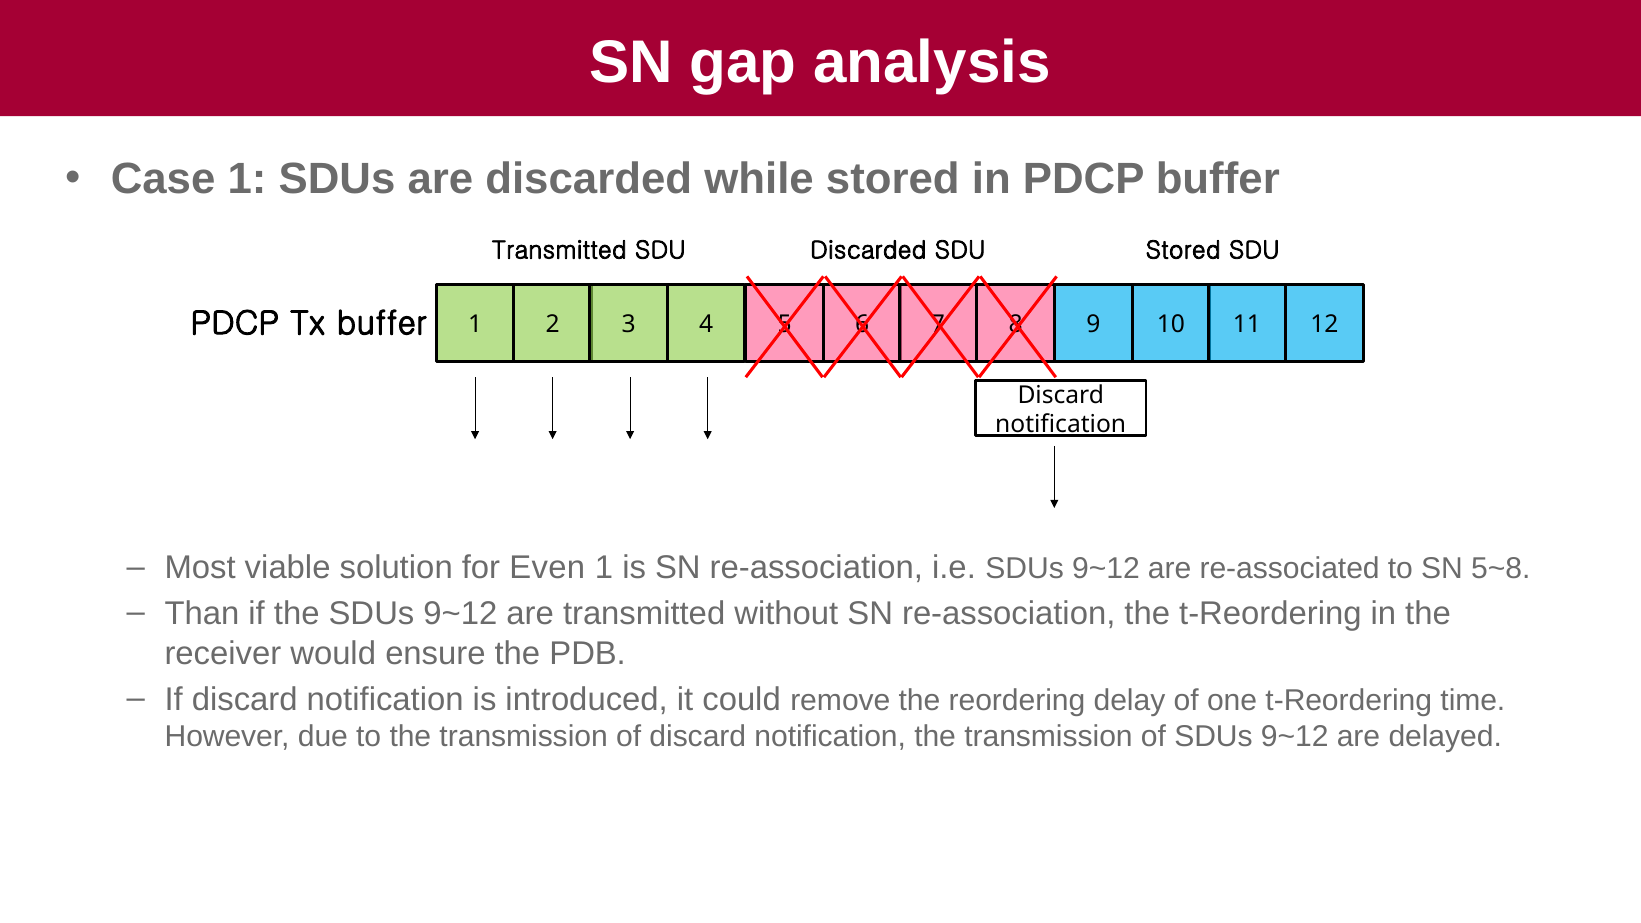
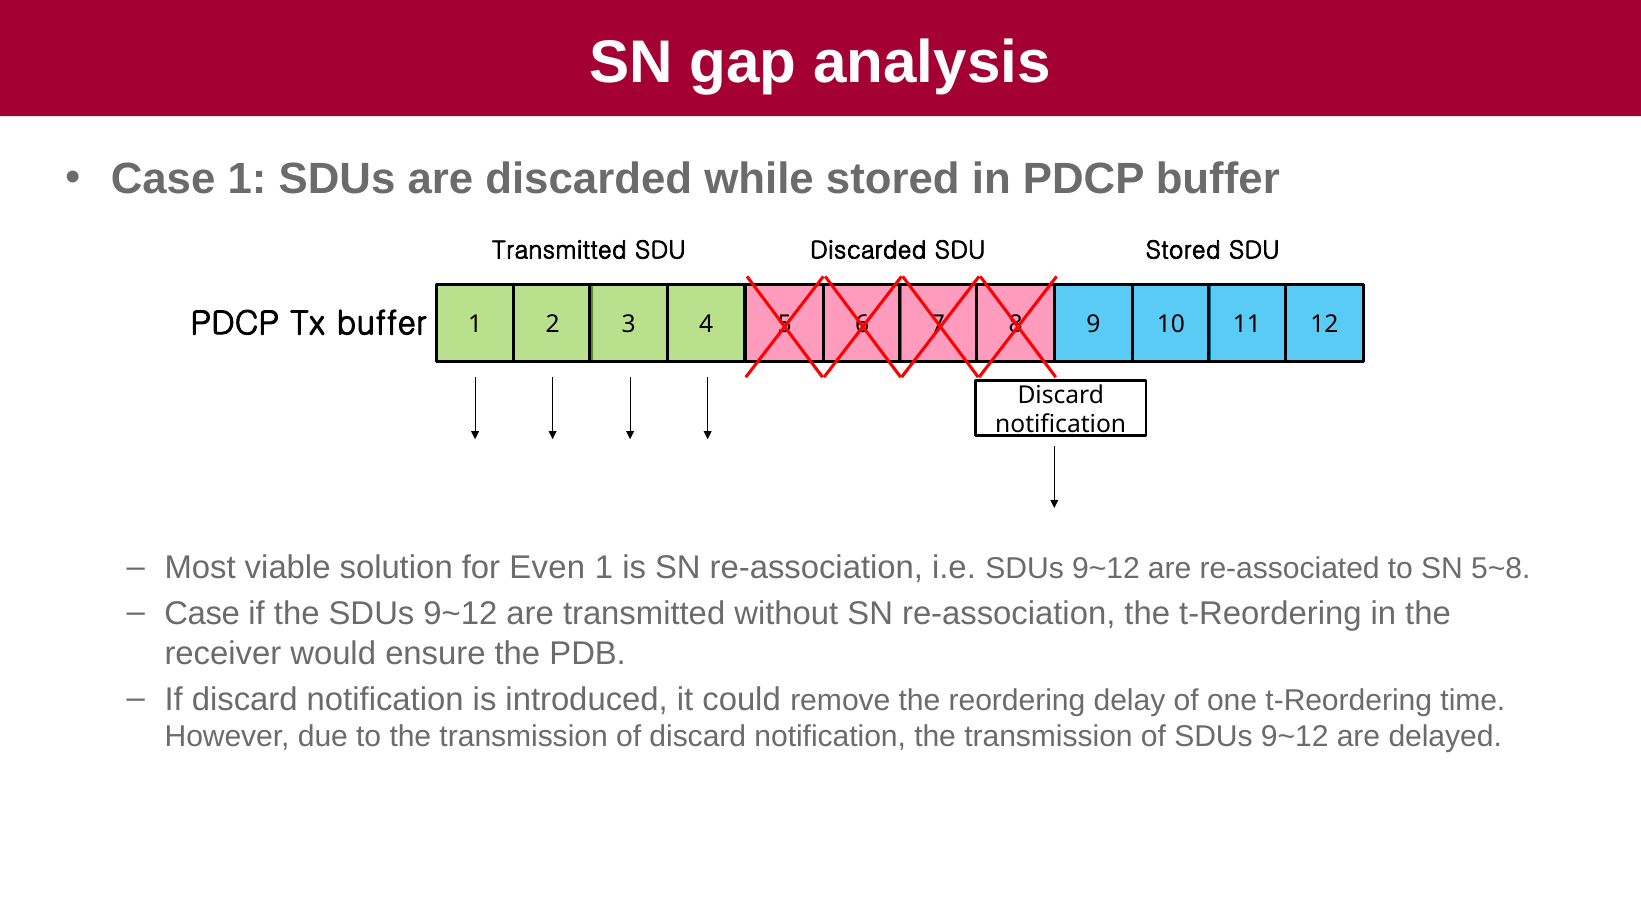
Than: Than -> Case (202, 614)
